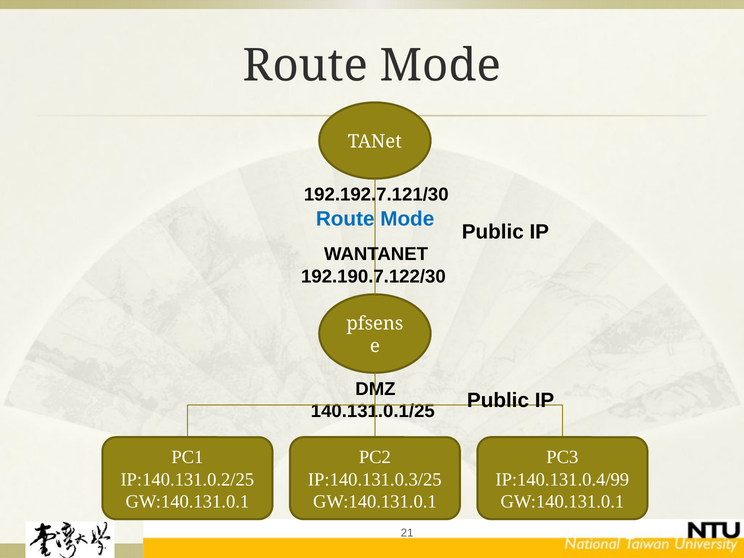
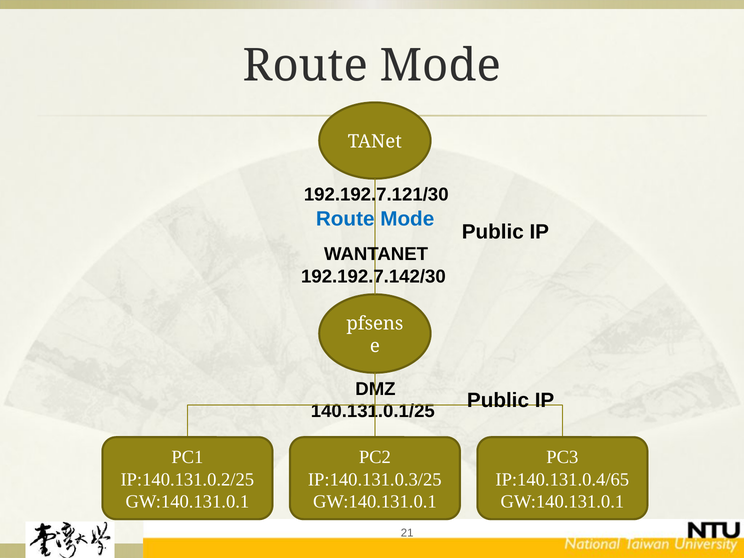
192.190.7.122/30: 192.190.7.122/30 -> 192.192.7.142/30 (373, 277)
IP:140.131.0.4/99: IP:140.131.0.4/99 -> IP:140.131.0.4/65 (562, 479)
